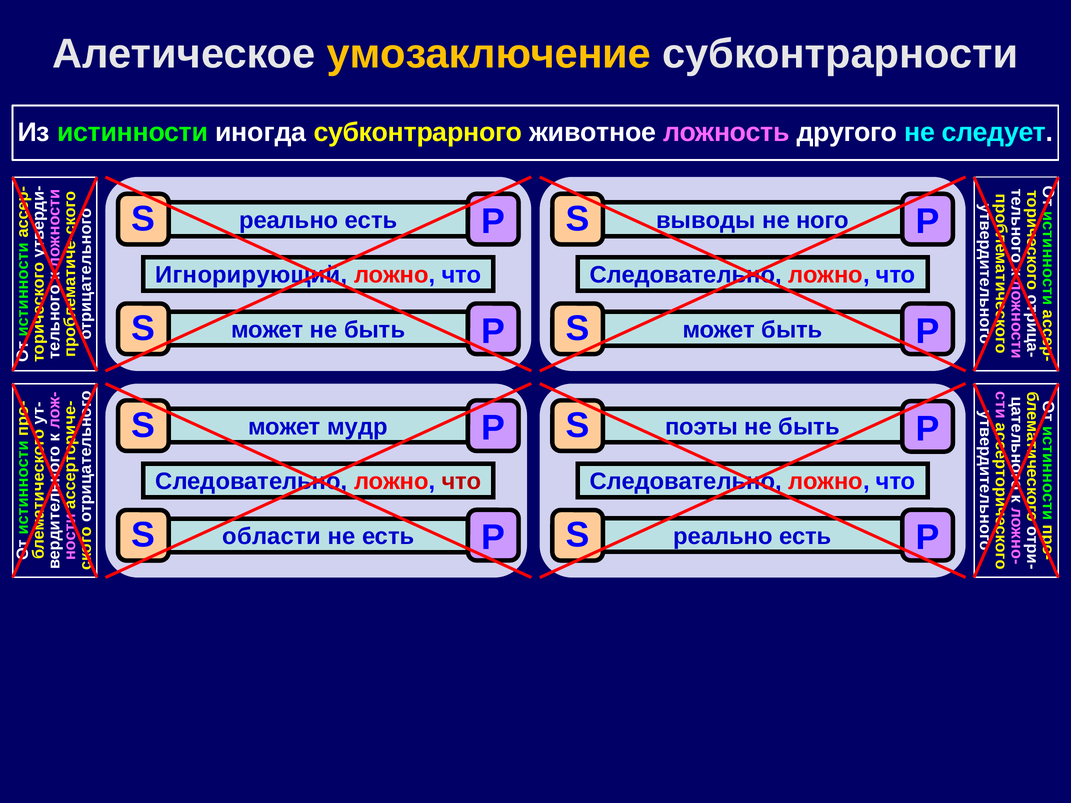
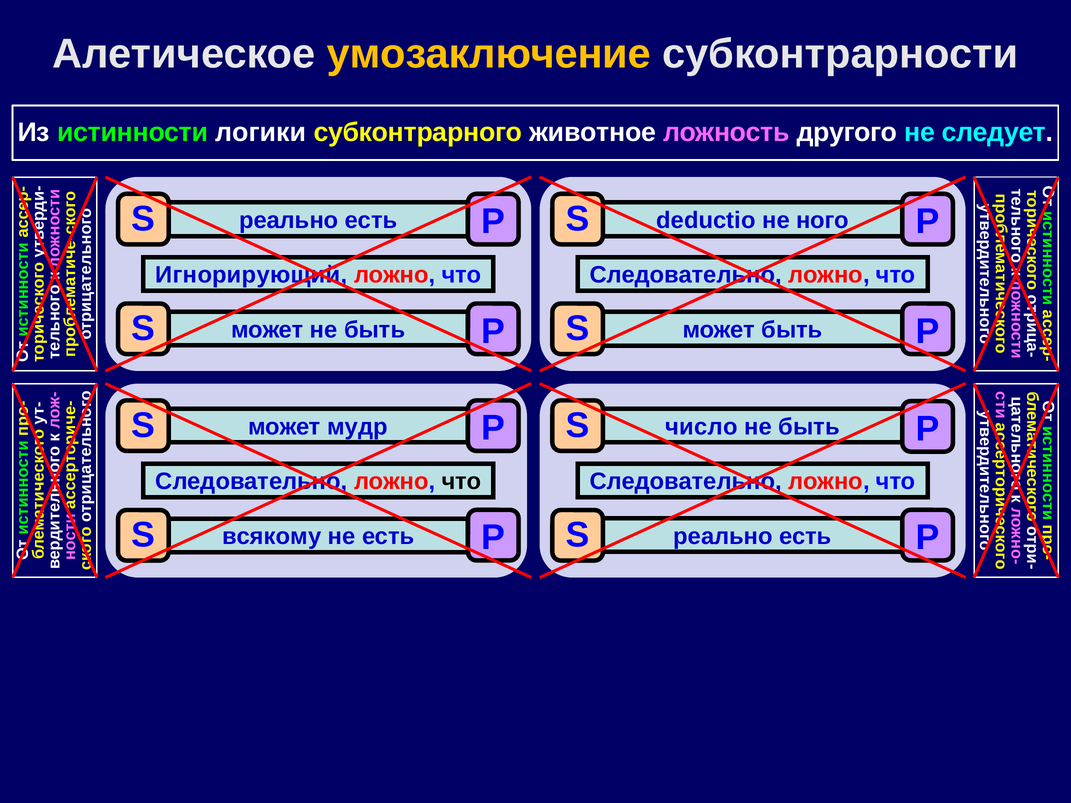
иногда: иногда -> логики (261, 133)
выводы: выводы -> deductio (706, 221)
поэты: поэты -> число (701, 427)
что colour: red -> black (461, 482)
области: области -> всякому (272, 537)
